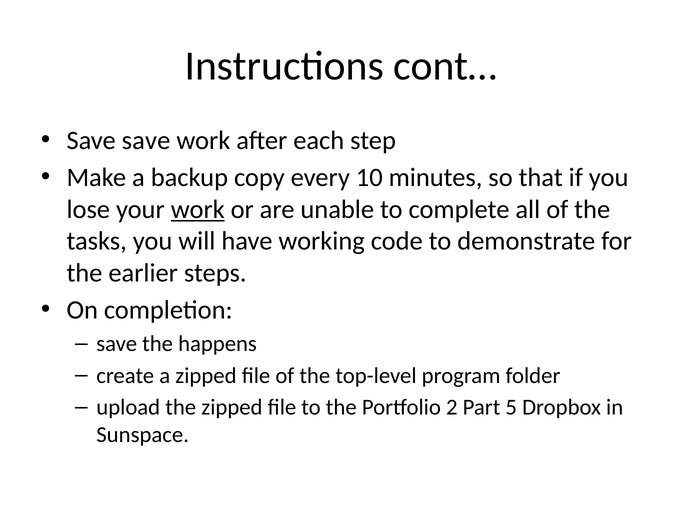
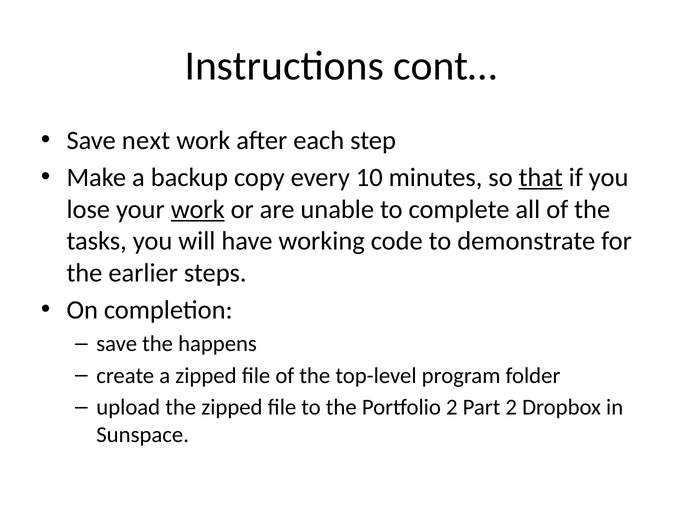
Save save: save -> next (146, 141)
that underline: none -> present (541, 178)
Part 5: 5 -> 2 (511, 408)
